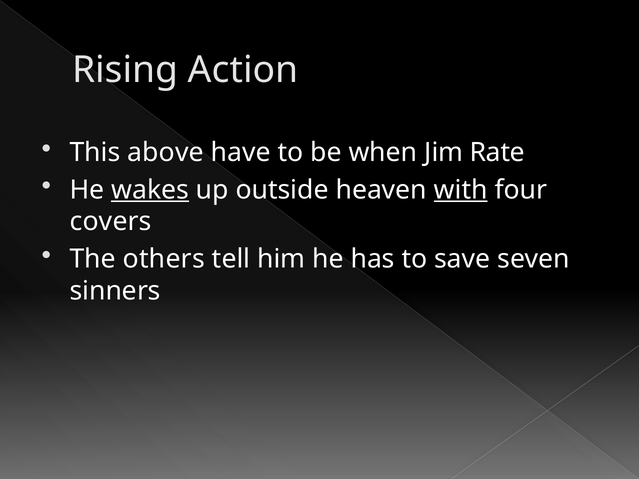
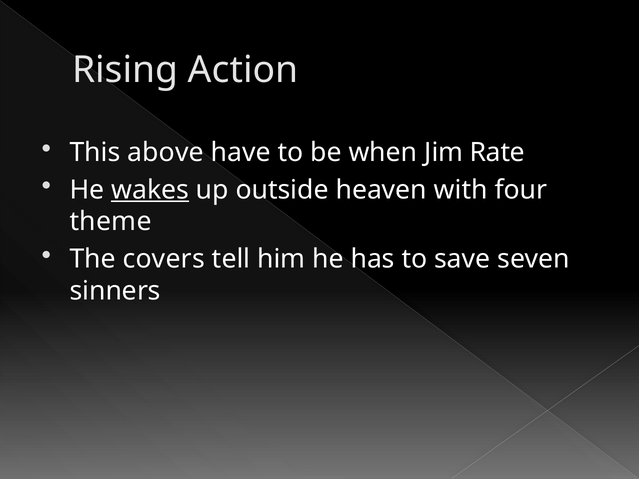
with underline: present -> none (461, 190)
covers: covers -> theme (111, 222)
others: others -> covers (164, 259)
